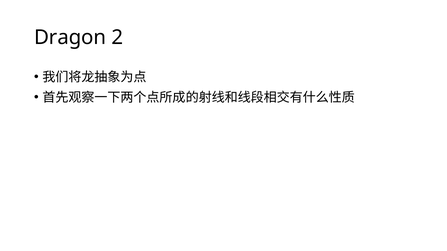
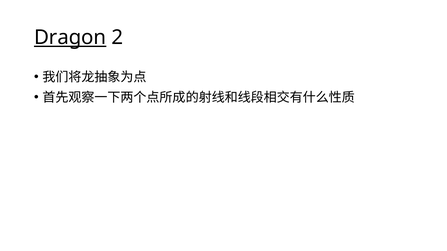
Dragon underline: none -> present (70, 38)
